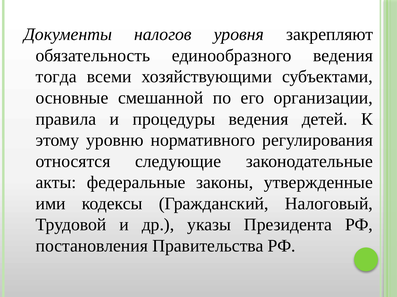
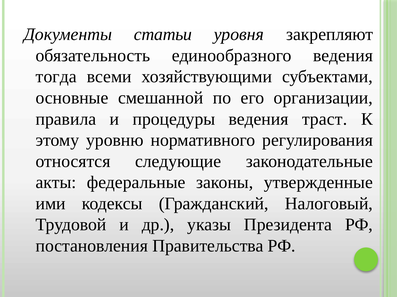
налогов: налогов -> статьи (163, 34)
детей: детей -> траст (325, 119)
